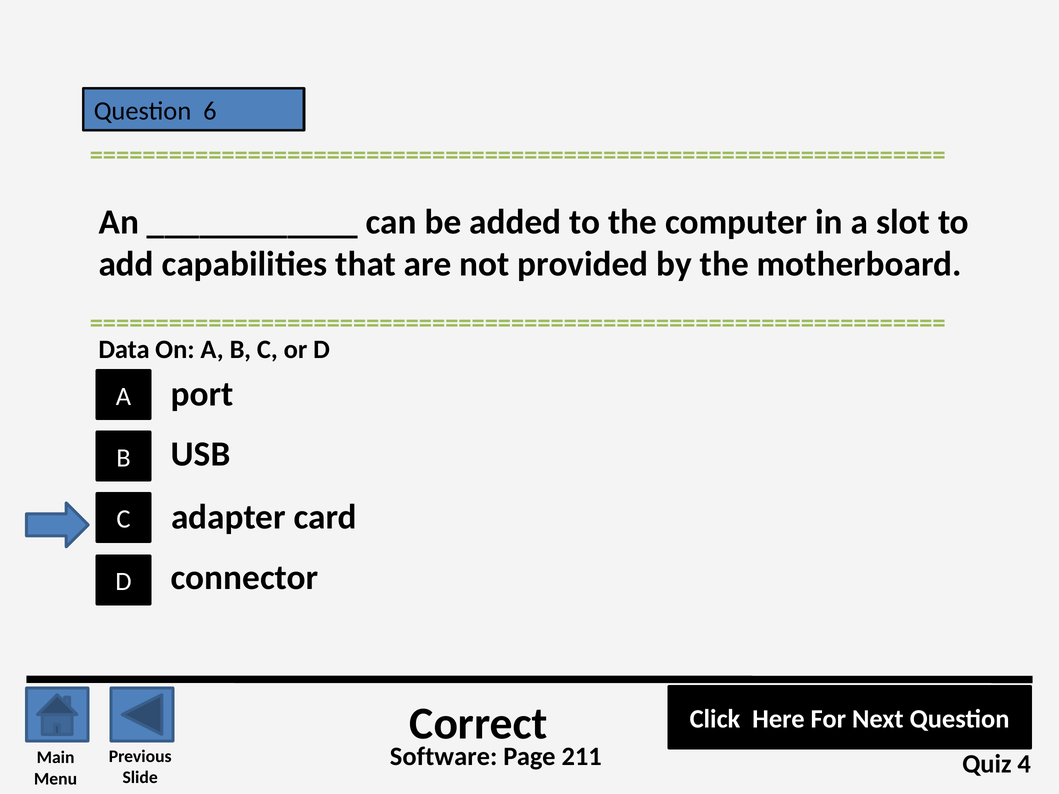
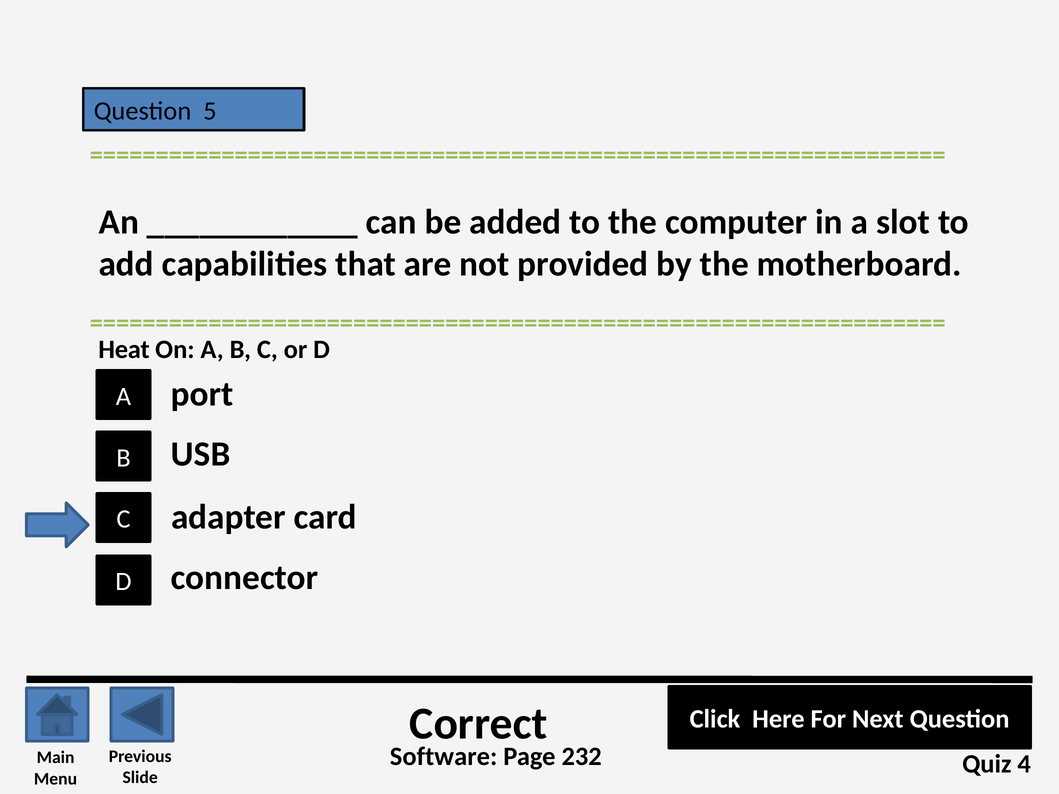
6: 6 -> 5 (210, 111)
Data: Data -> Heat (124, 349)
211: 211 -> 232 (582, 757)
